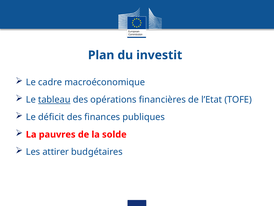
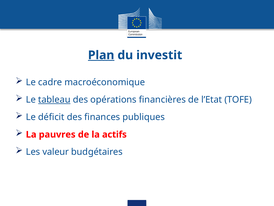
Plan underline: none -> present (101, 55)
solde: solde -> actifs (114, 134)
attirer: attirer -> valeur (56, 152)
